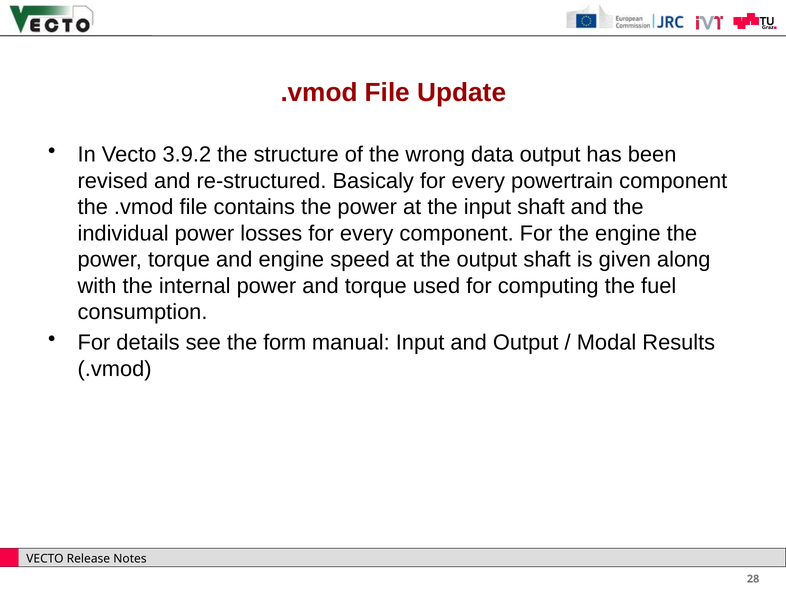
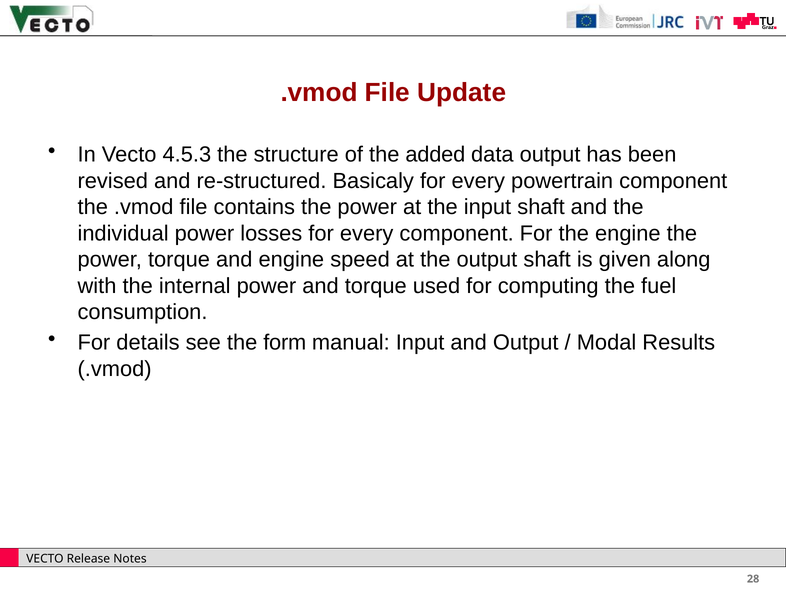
3.9.2: 3.9.2 -> 4.5.3 (187, 155)
wrong: wrong -> added (435, 155)
